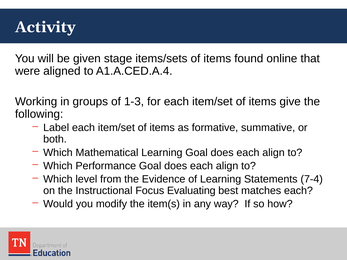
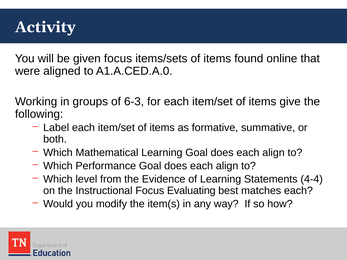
given stage: stage -> focus (118, 59)
A1.A.CED.A.4: A1.A.CED.A.4 -> A1.A.CED.A.0 (134, 71)
1-3: 1-3 -> 6-3 (134, 102)
7-4: 7-4 -> 4-4 (312, 179)
